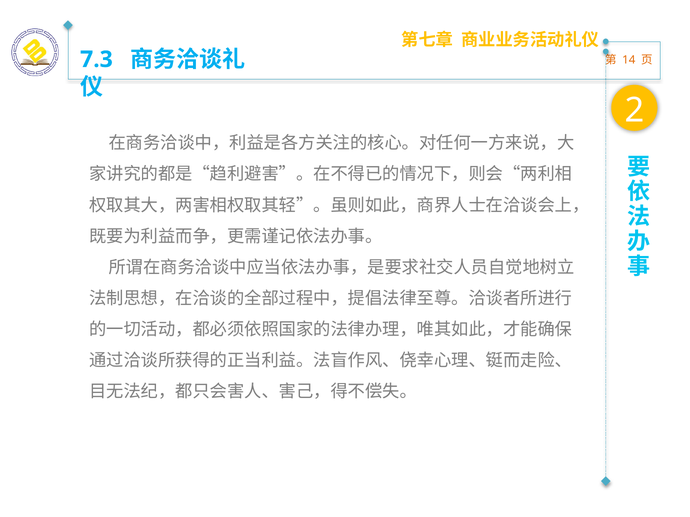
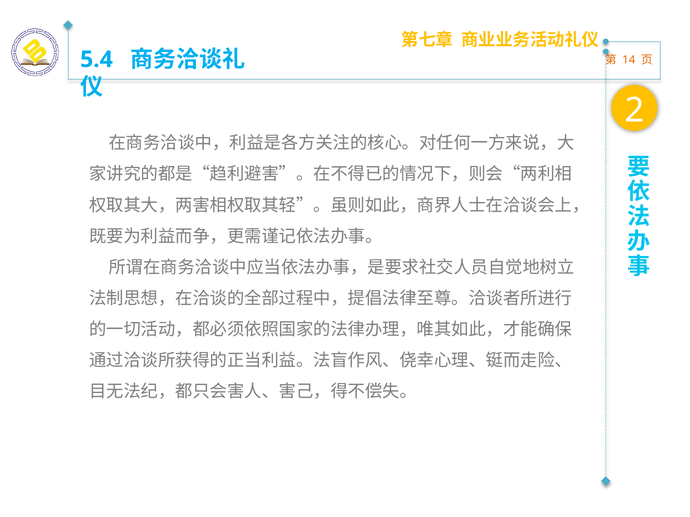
7.3: 7.3 -> 5.4 (96, 60)
